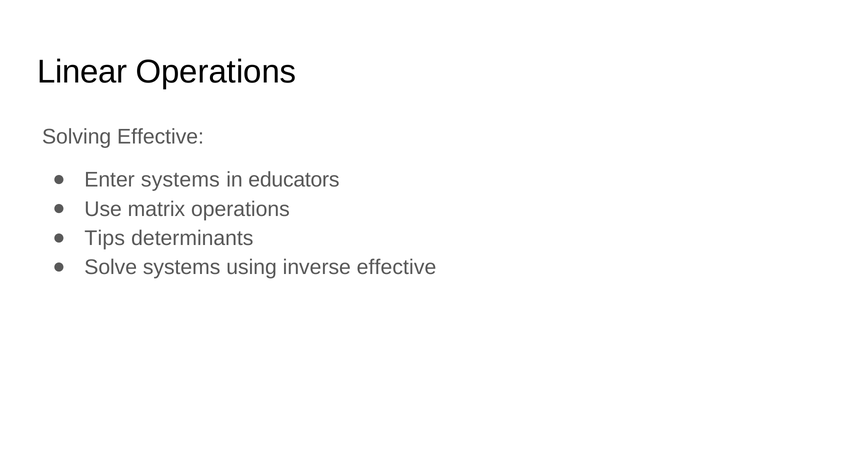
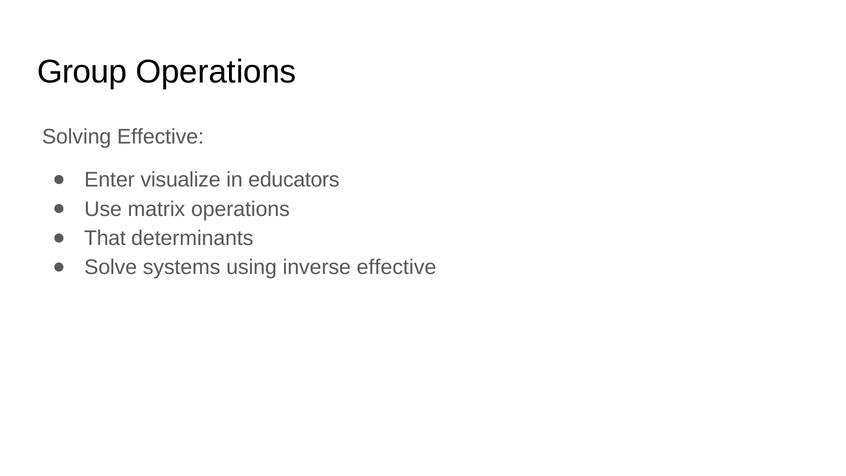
Linear: Linear -> Group (82, 72)
Enter systems: systems -> visualize (181, 180)
Tips: Tips -> That (105, 238)
